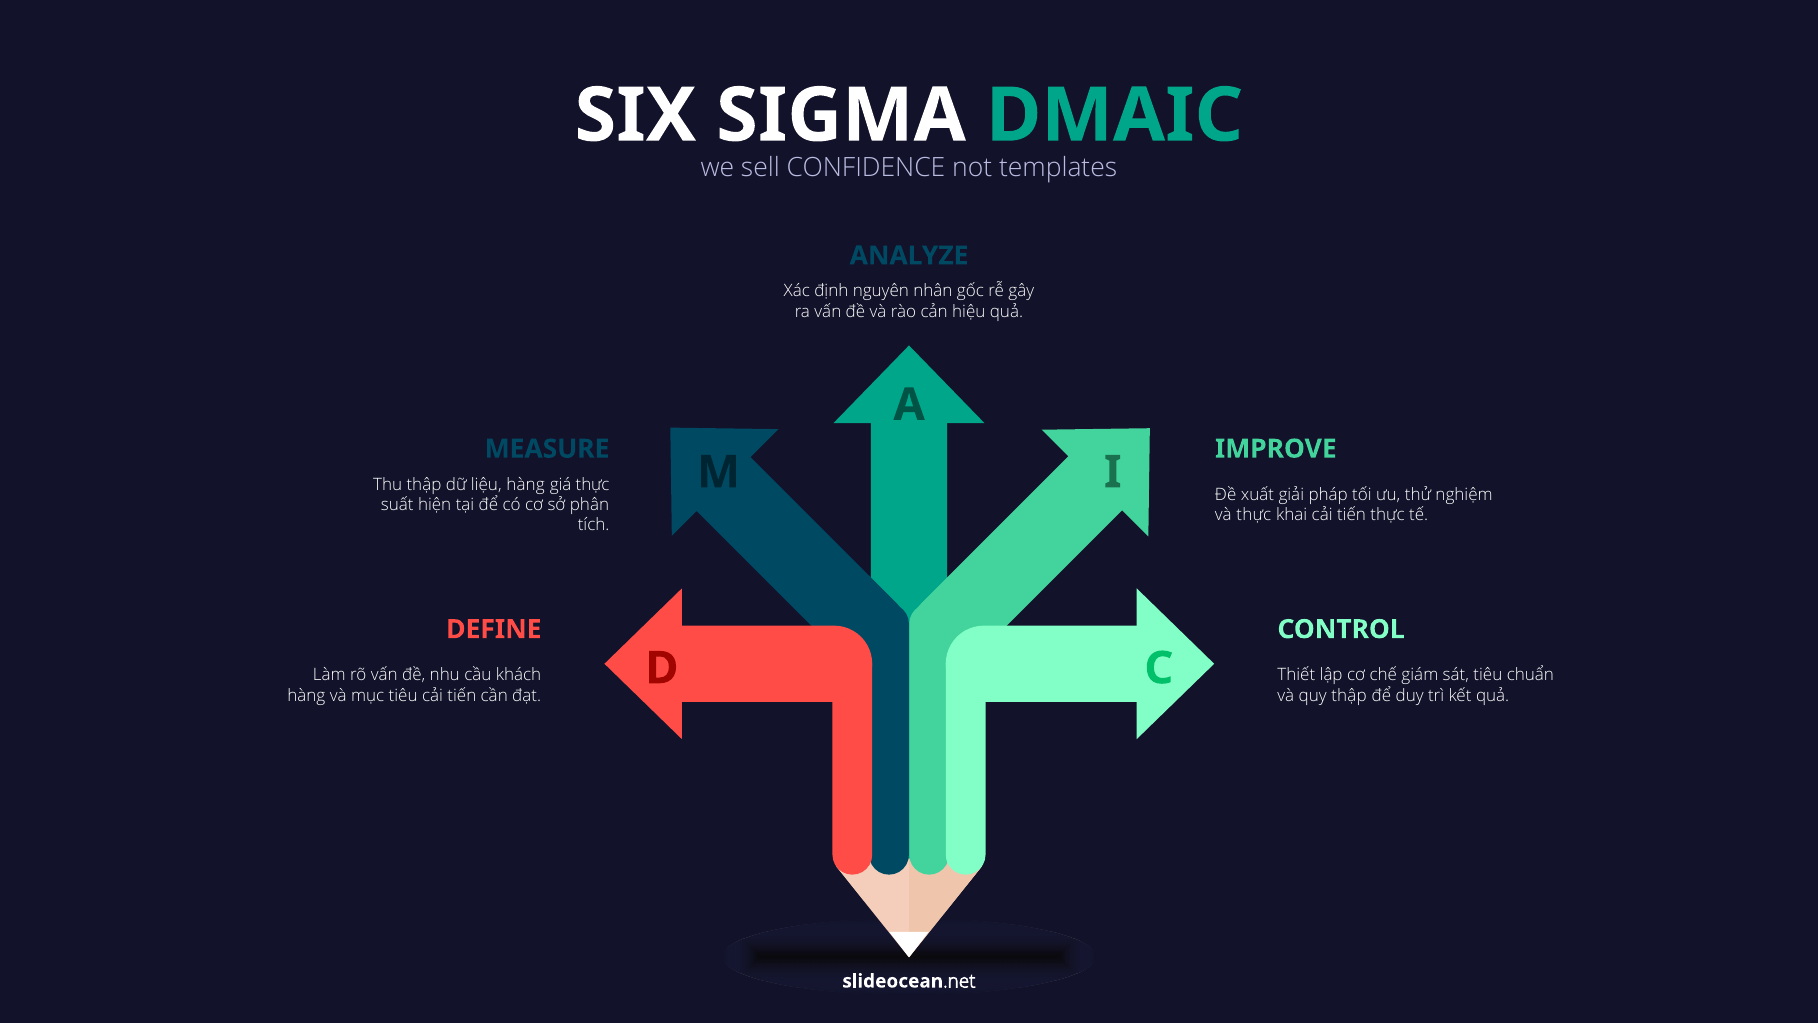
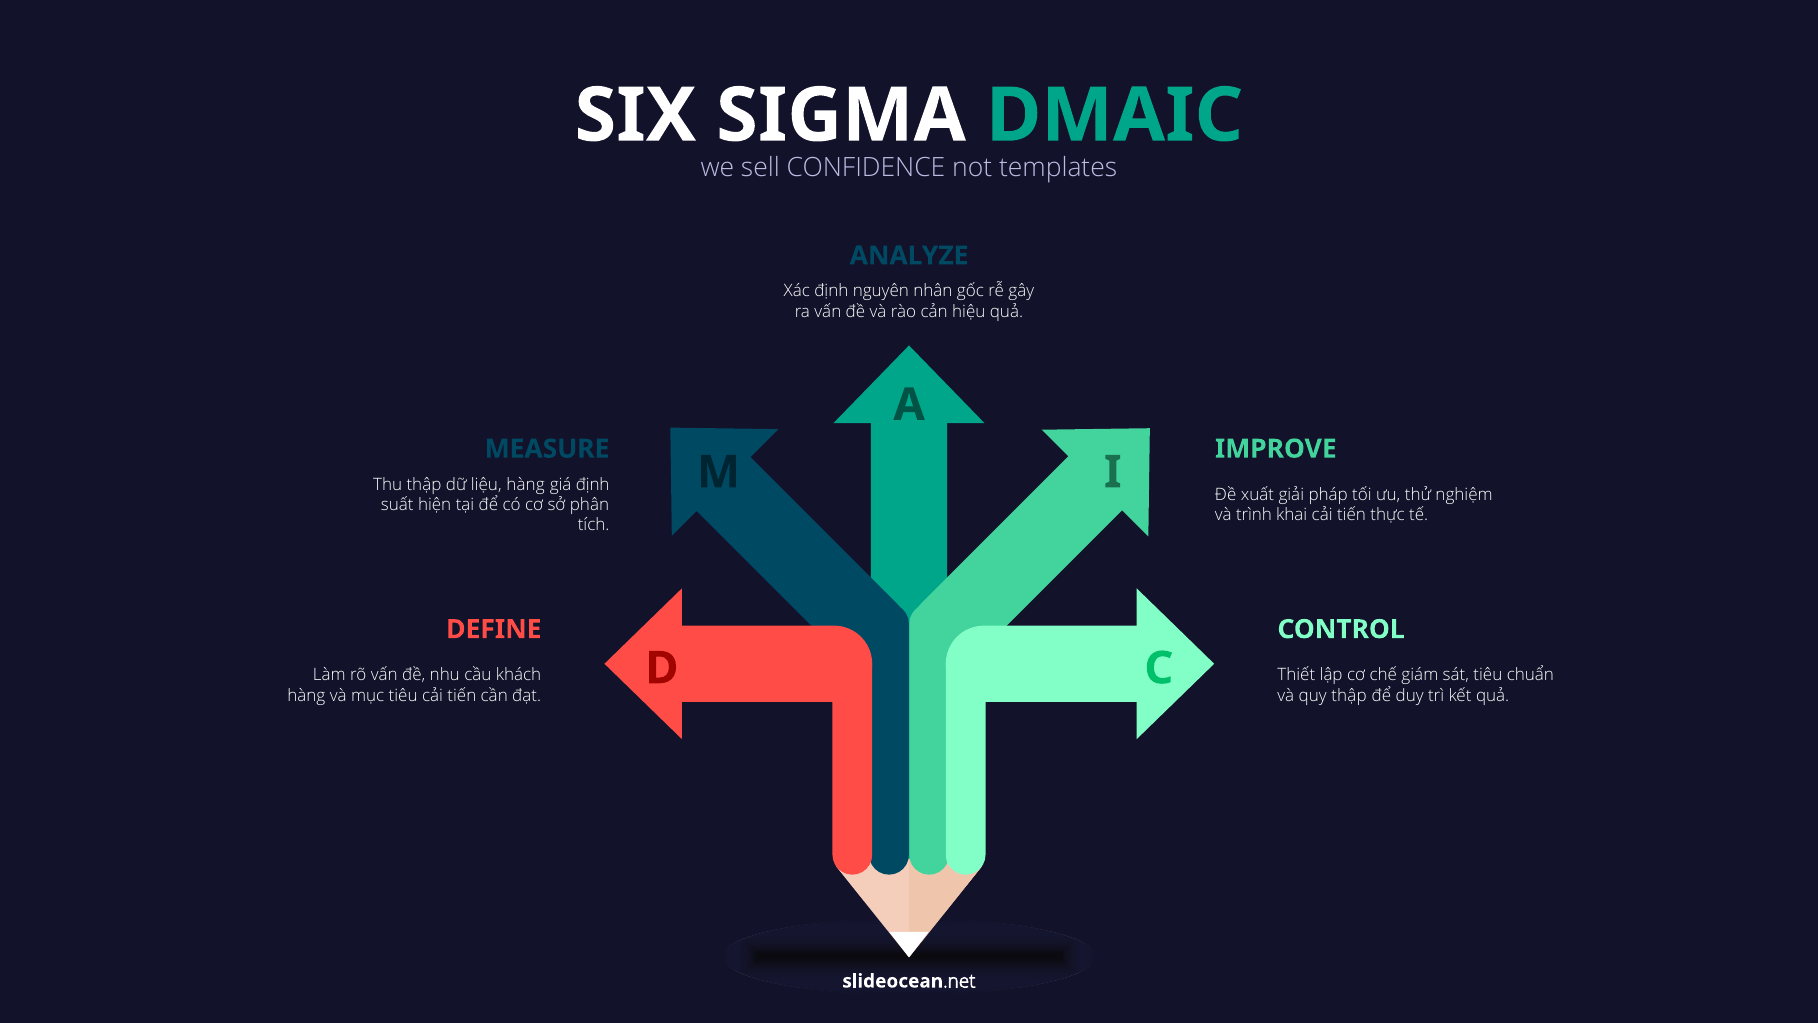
giá thực: thực -> định (593, 484)
và thực: thực -> trình (1254, 515)
